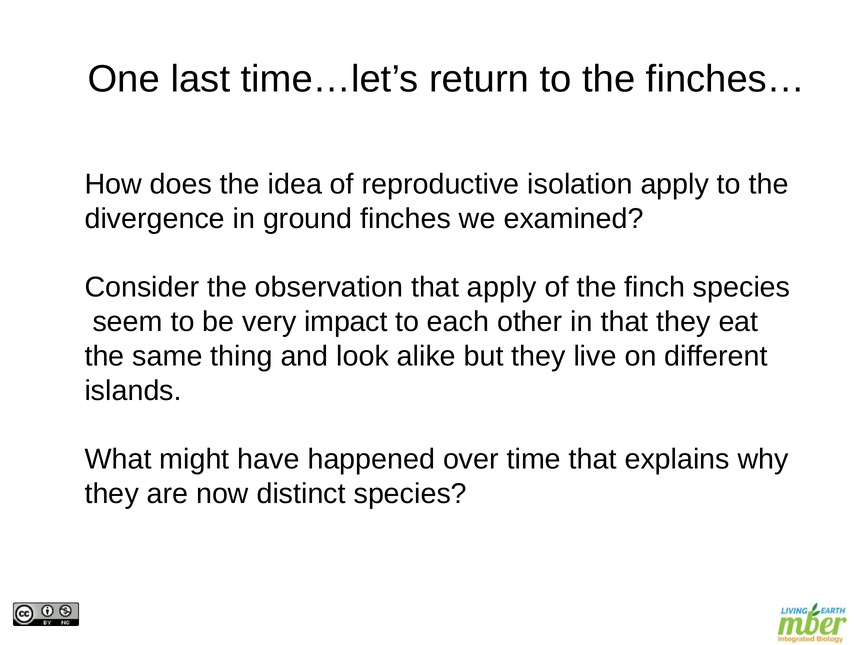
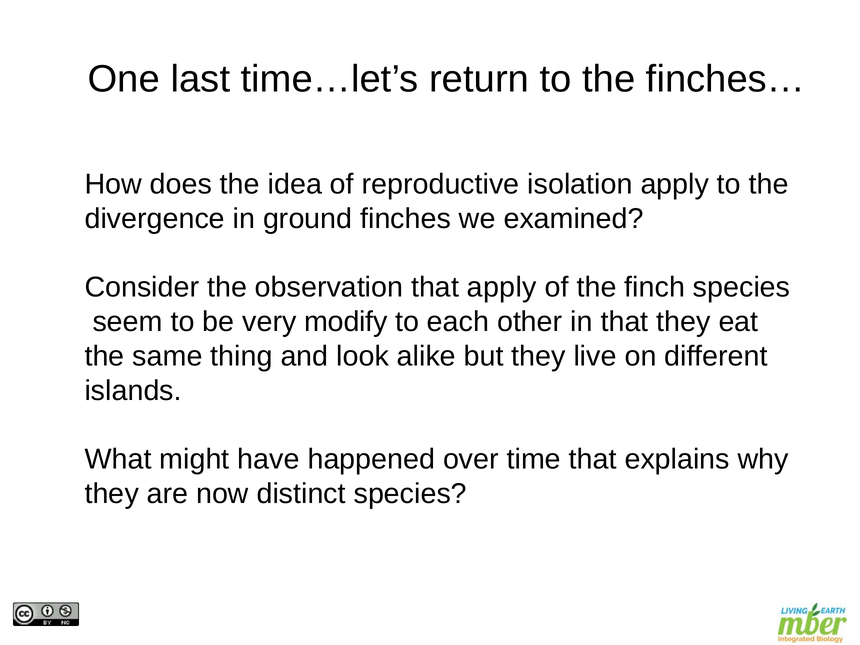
impact: impact -> modify (346, 322)
